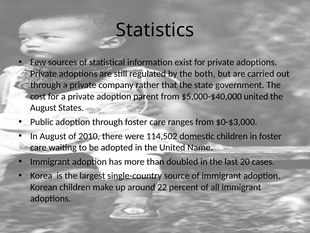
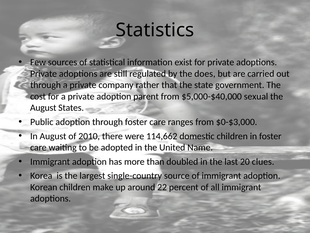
both: both -> does (205, 74)
$5,000-$40,000 united: united -> sexual (256, 96)
114,502: 114,502 -> 114,662 (162, 136)
cases: cases -> clues (263, 161)
